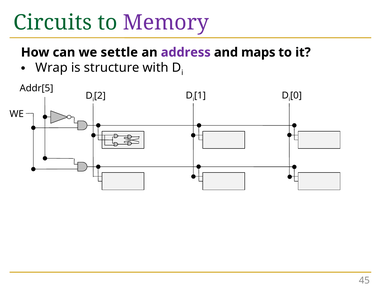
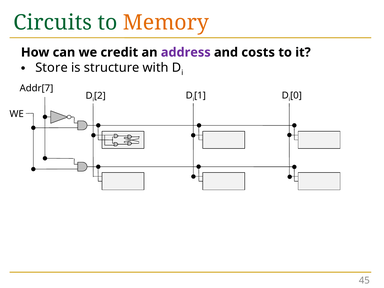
Memory colour: purple -> orange (166, 23)
settle: settle -> credit (119, 52)
maps: maps -> costs (258, 52)
Wrap: Wrap -> Store (52, 68)
Addr[5: Addr[5 -> Addr[7 (36, 88)
